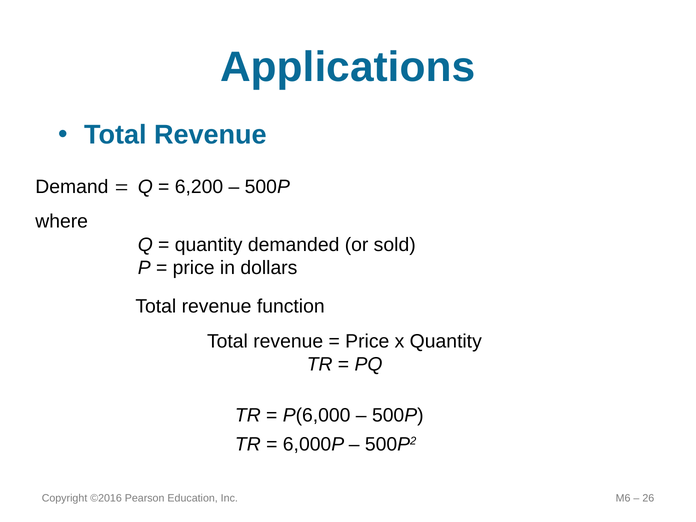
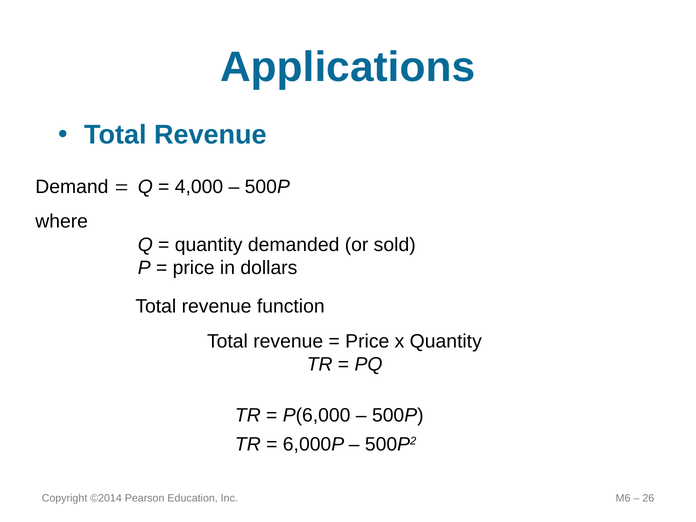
6,200: 6,200 -> 4,000 (199, 187)
©2016: ©2016 -> ©2014 (106, 498)
